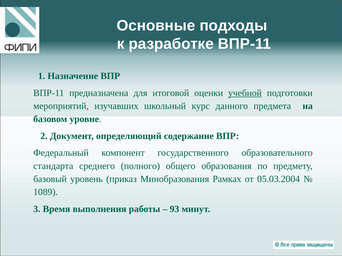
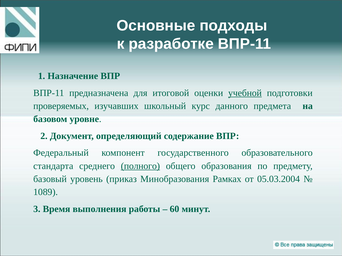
мероприятий: мероприятий -> проверяемых (61, 106)
полного underline: none -> present (140, 166)
93: 93 -> 60 (174, 209)
